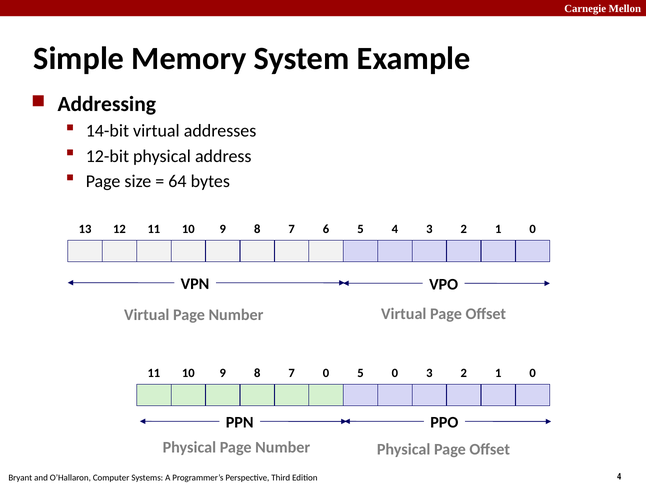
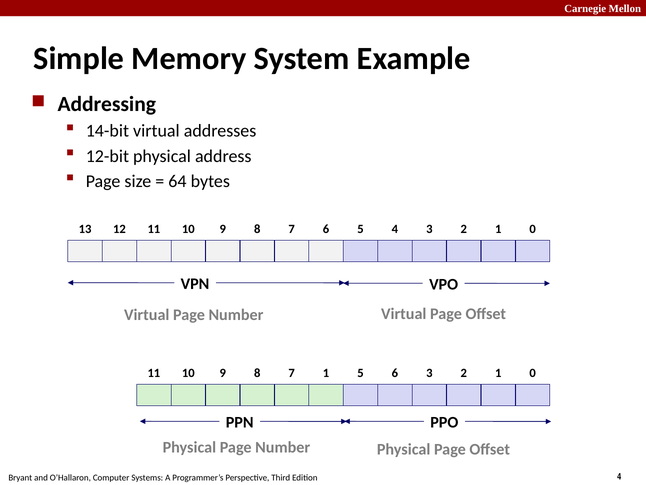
7 0: 0 -> 1 (326, 373)
5 0: 0 -> 6 (395, 373)
